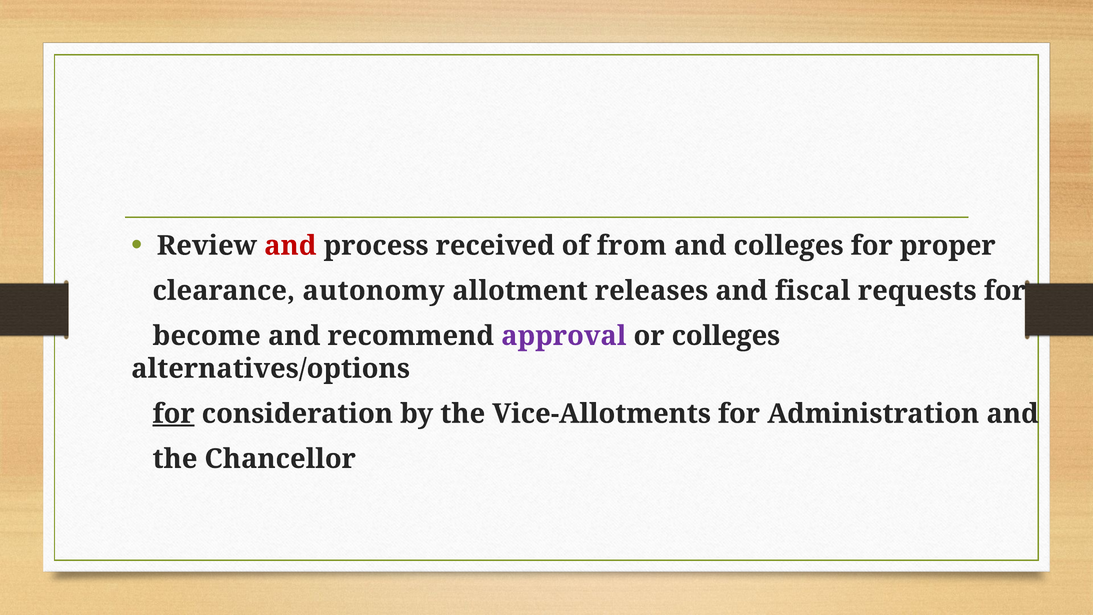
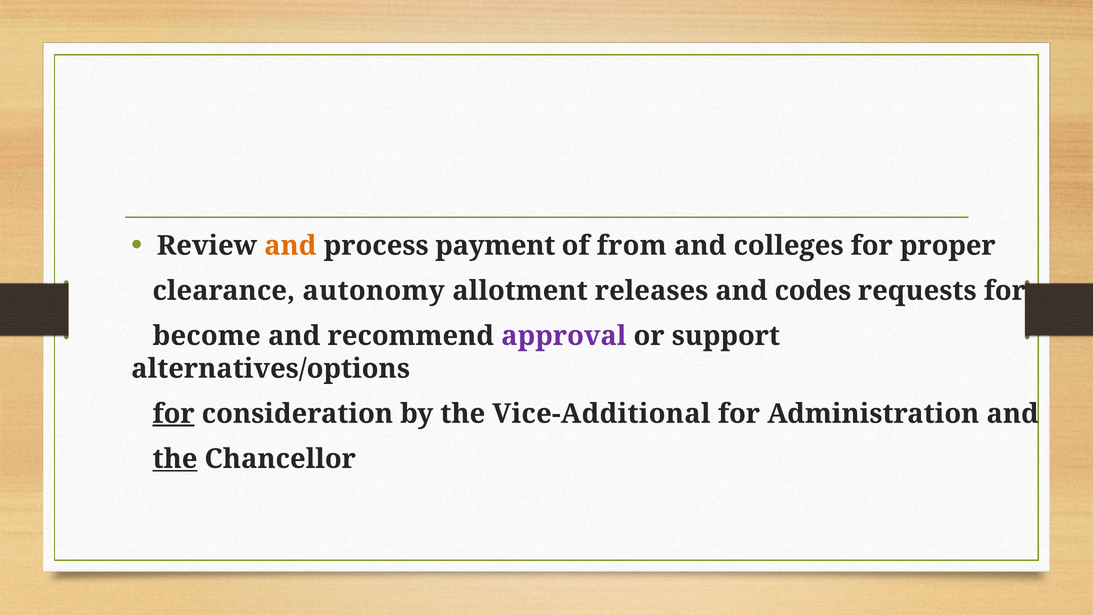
and colour: red -> orange (290, 246)
received: received -> payment (495, 246)
fiscal: fiscal -> codes (813, 291)
or colleges: colleges -> support (726, 336)
Vice-Allotments: Vice-Allotments -> Vice-Additional (601, 414)
the underline: none -> present (175, 459)
